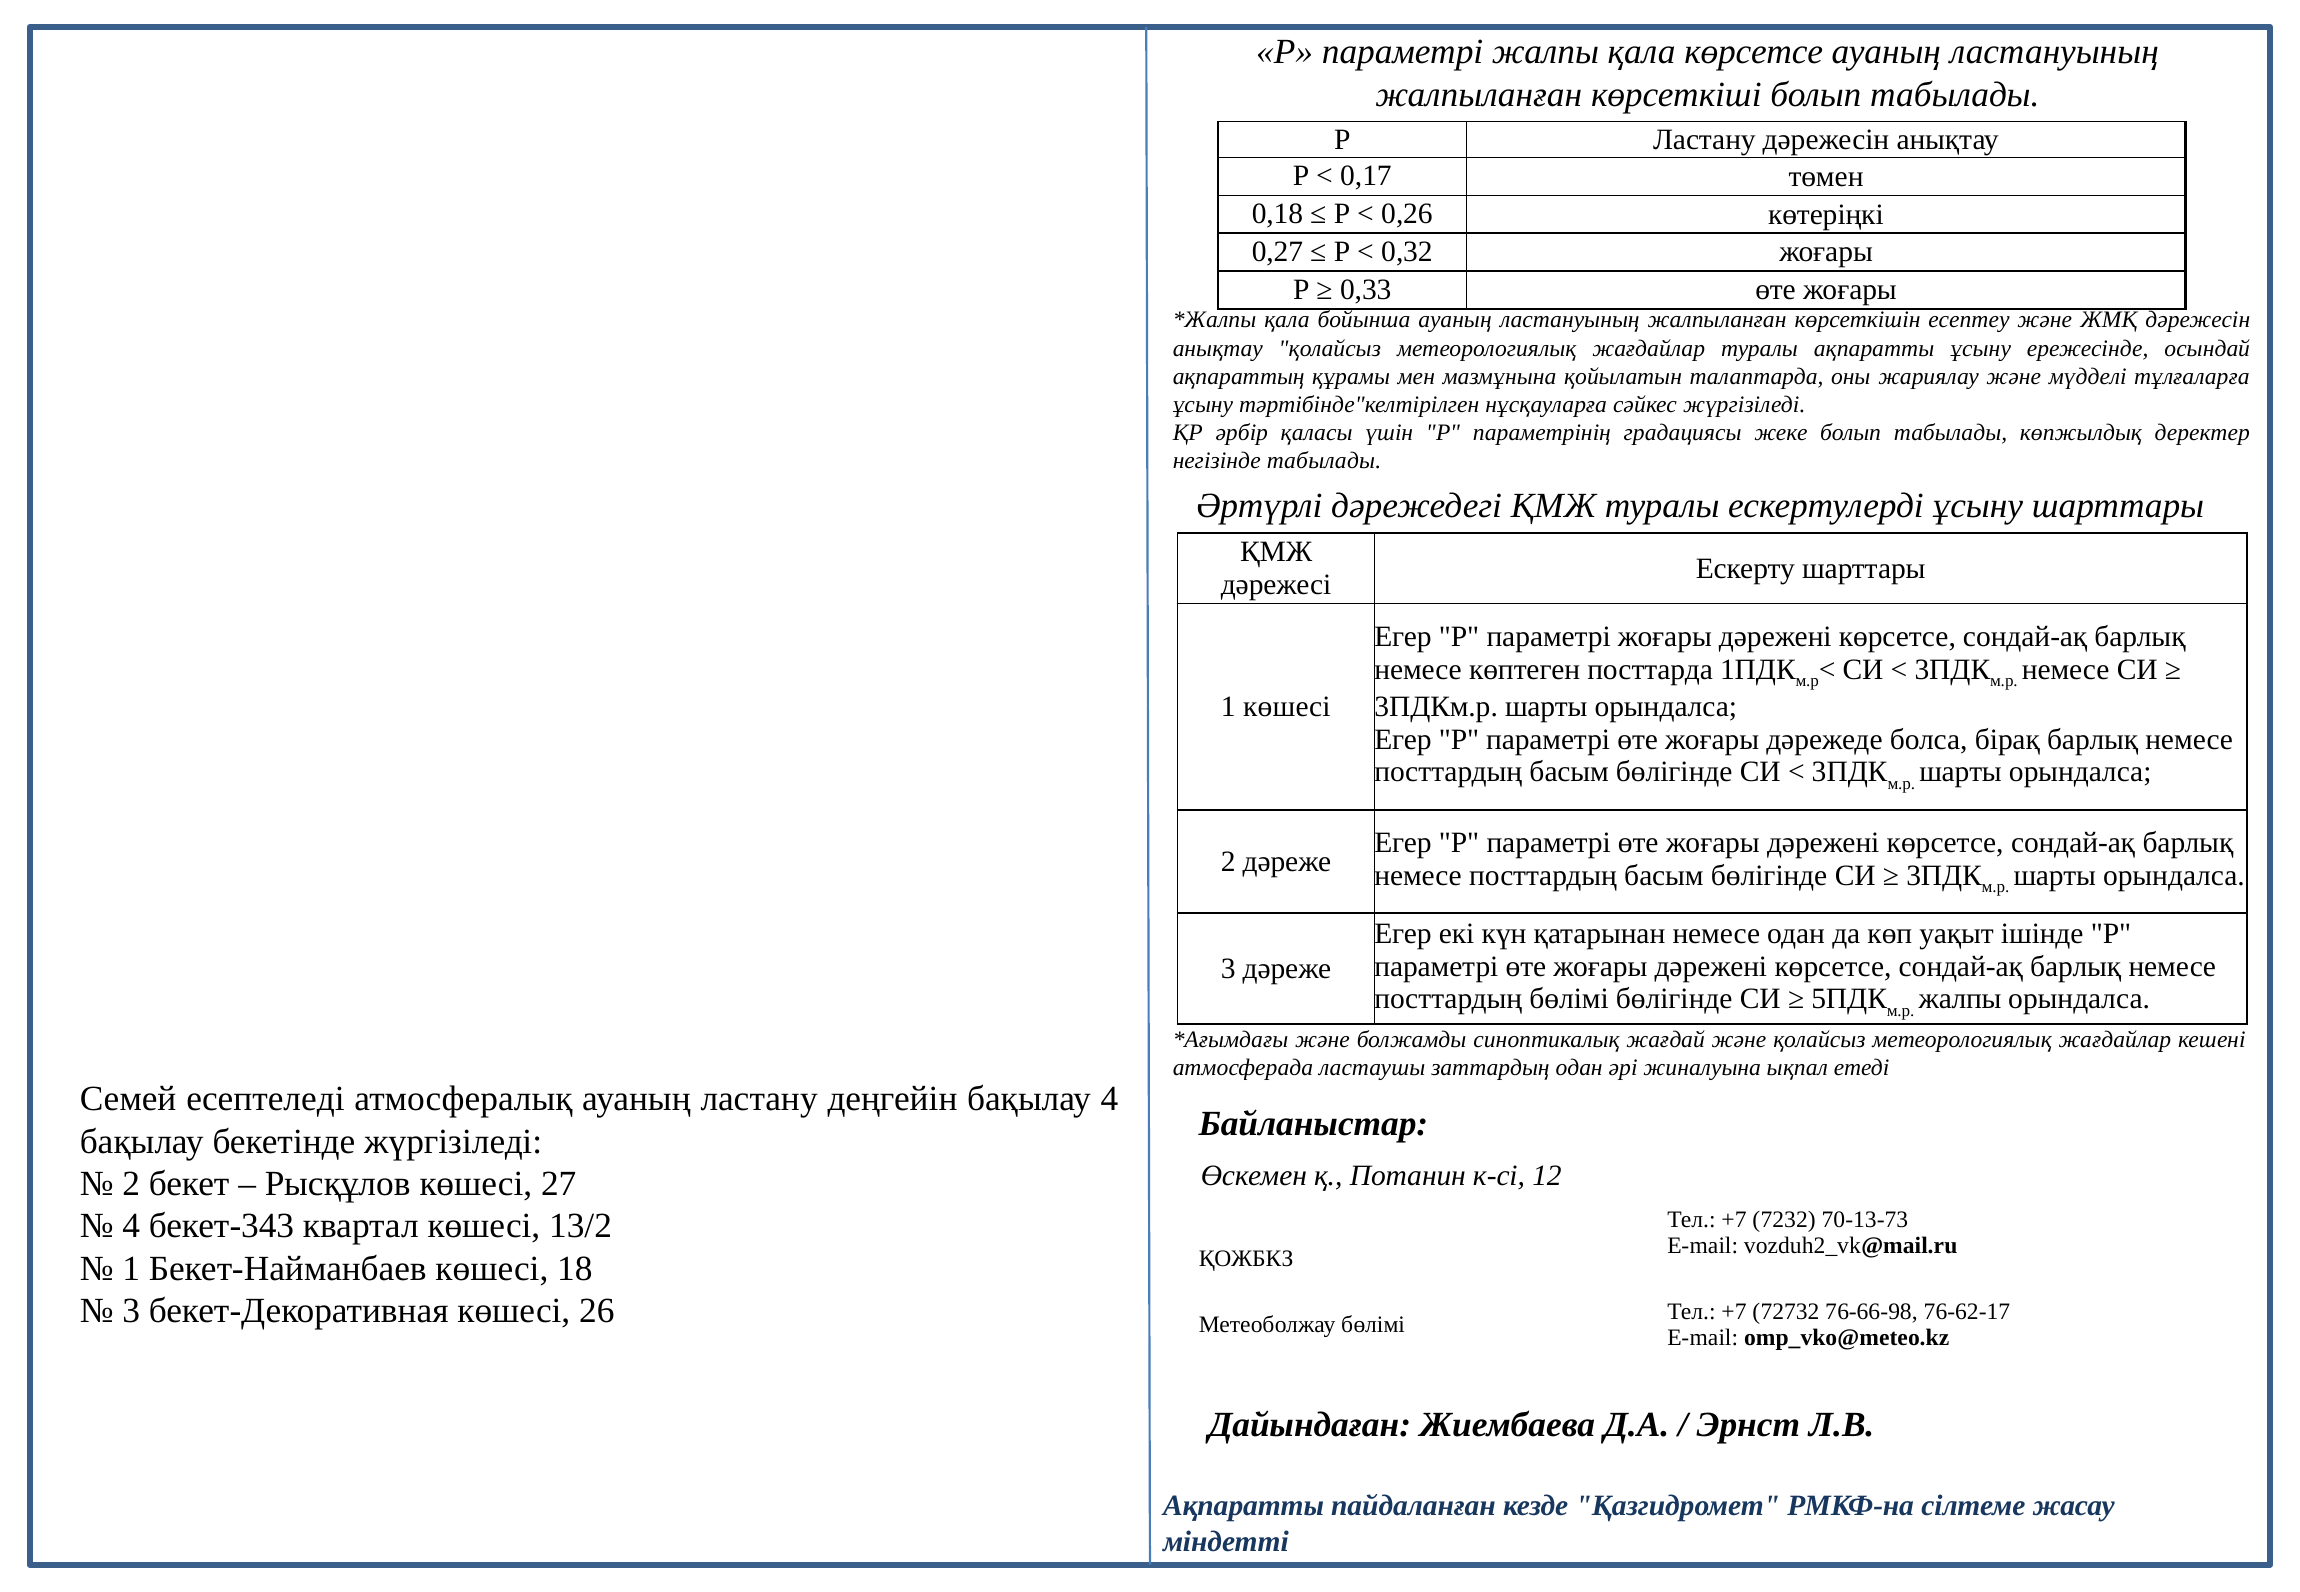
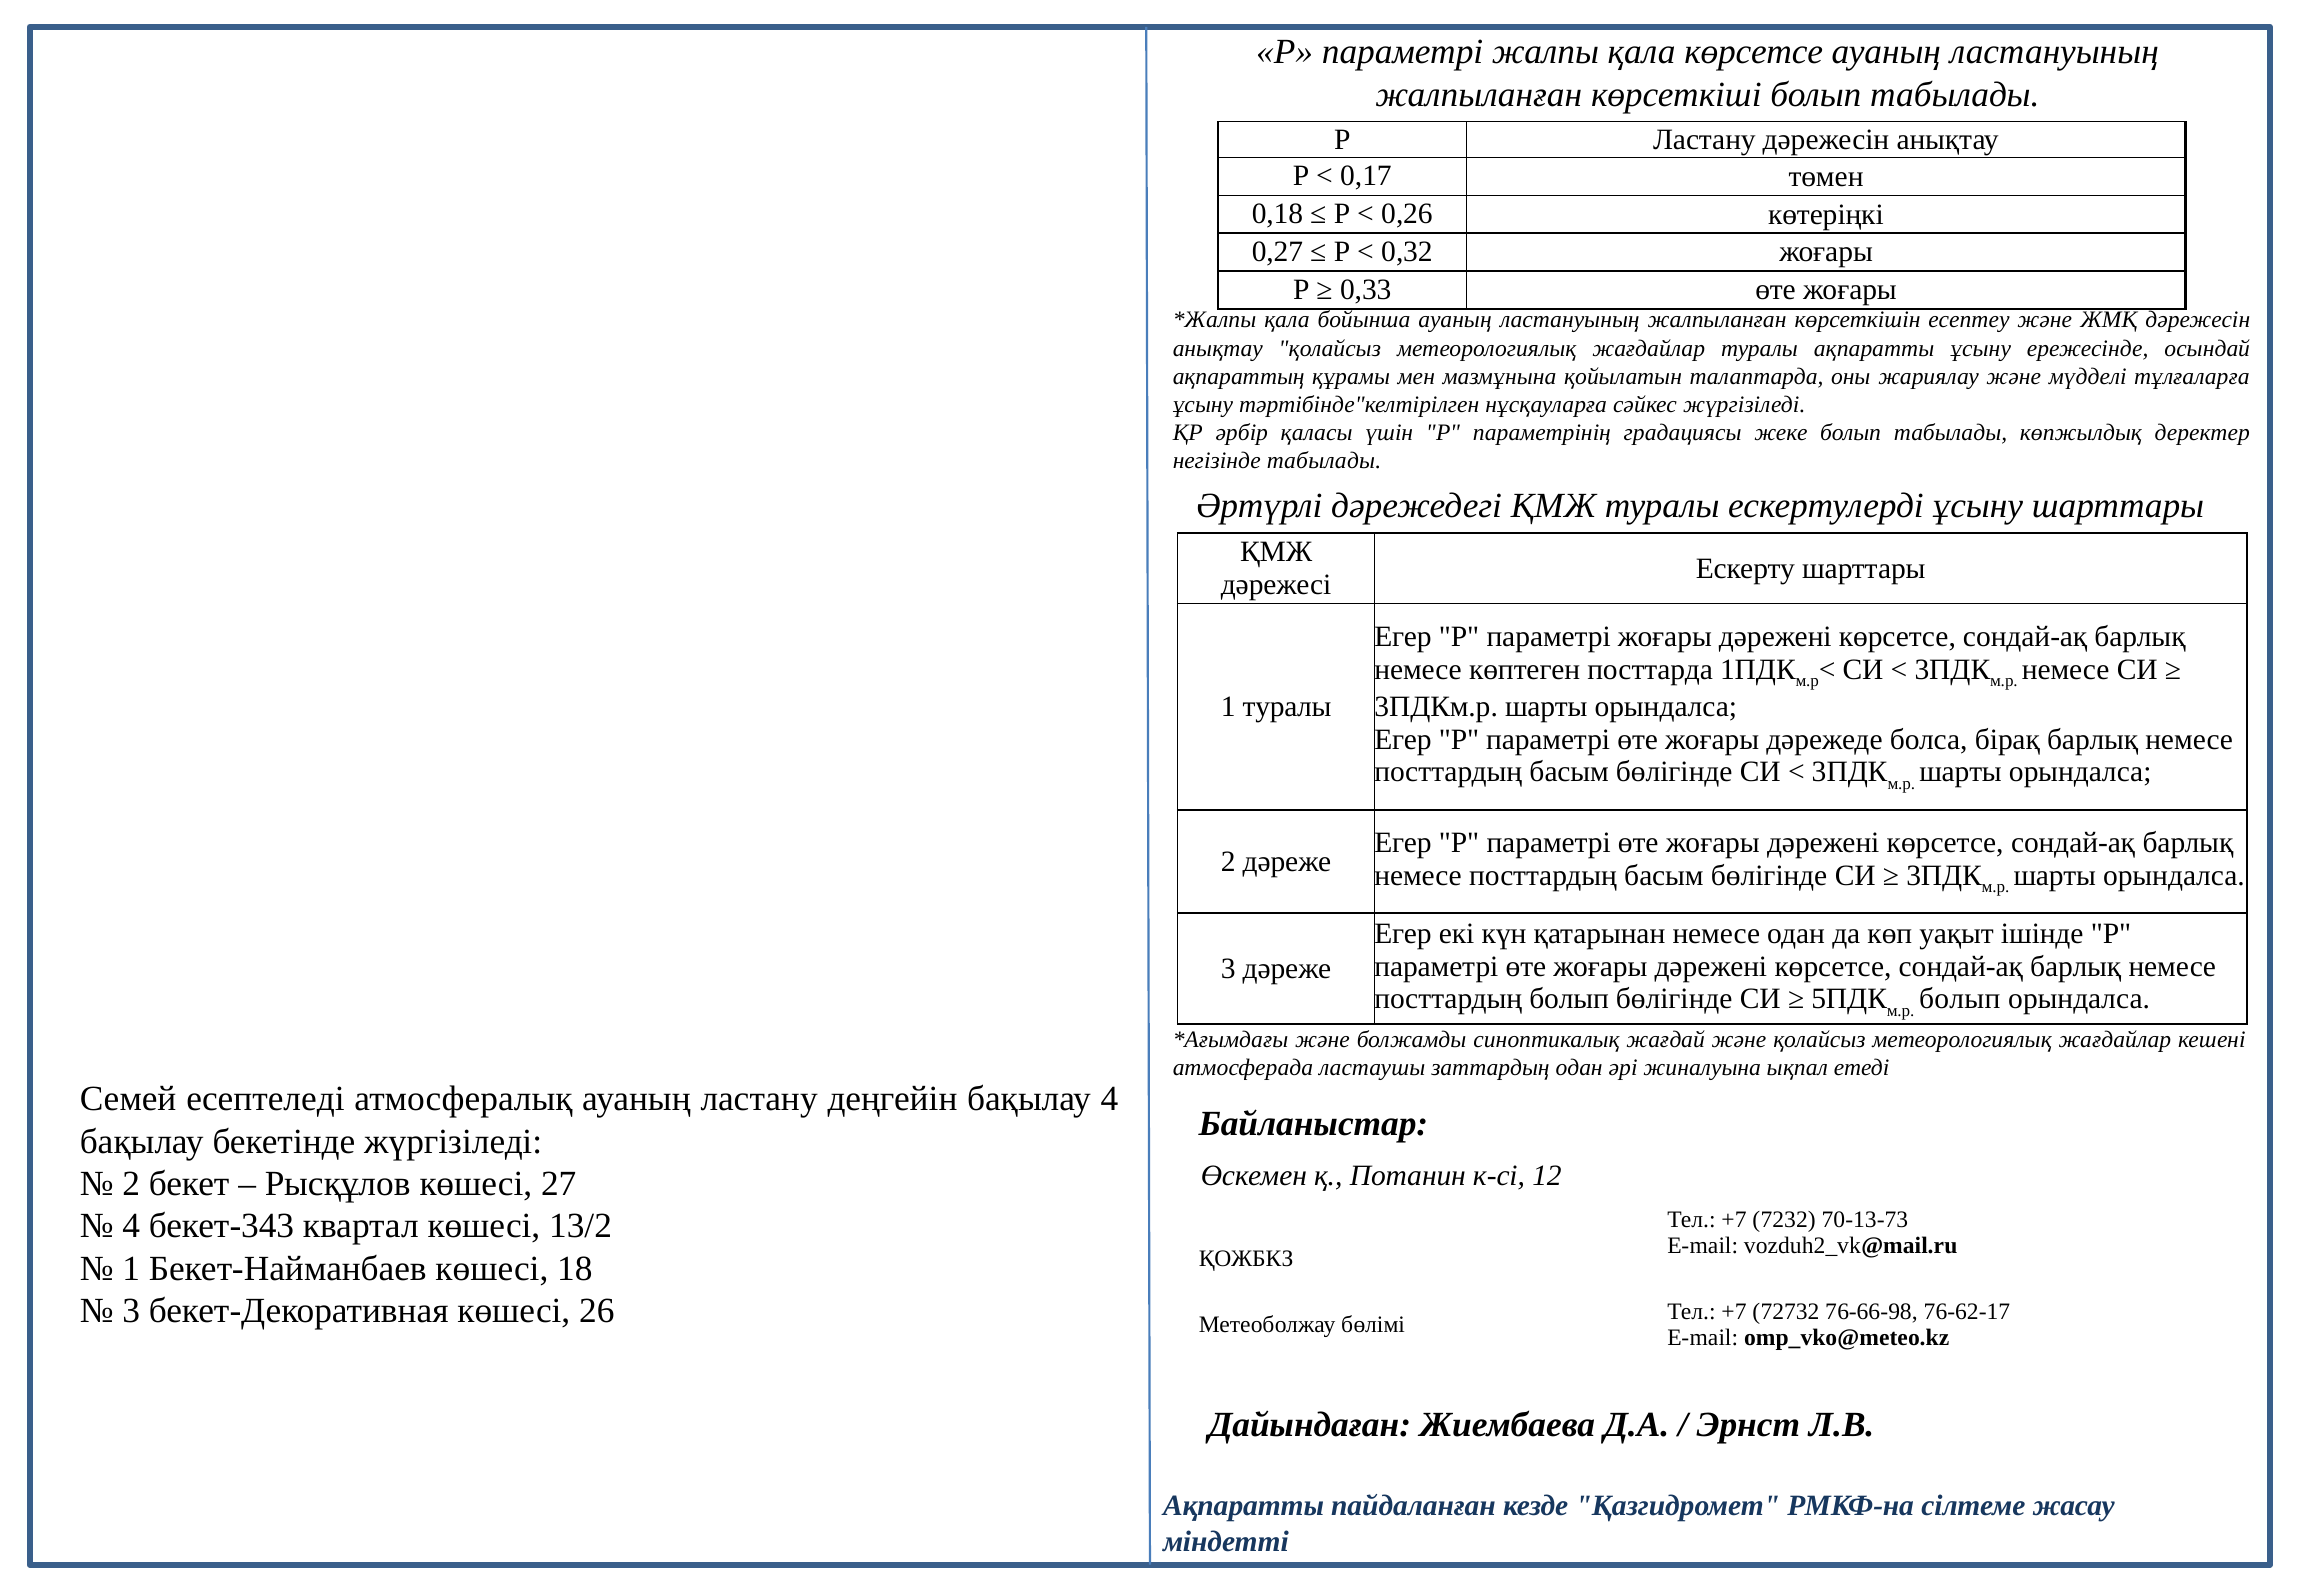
1 көшесі: көшесі -> туралы (1287, 707)
посттардың бөлімі: бөлімі -> болып (1569, 999)
жалпы: жалпы -> болып (1960, 999)
